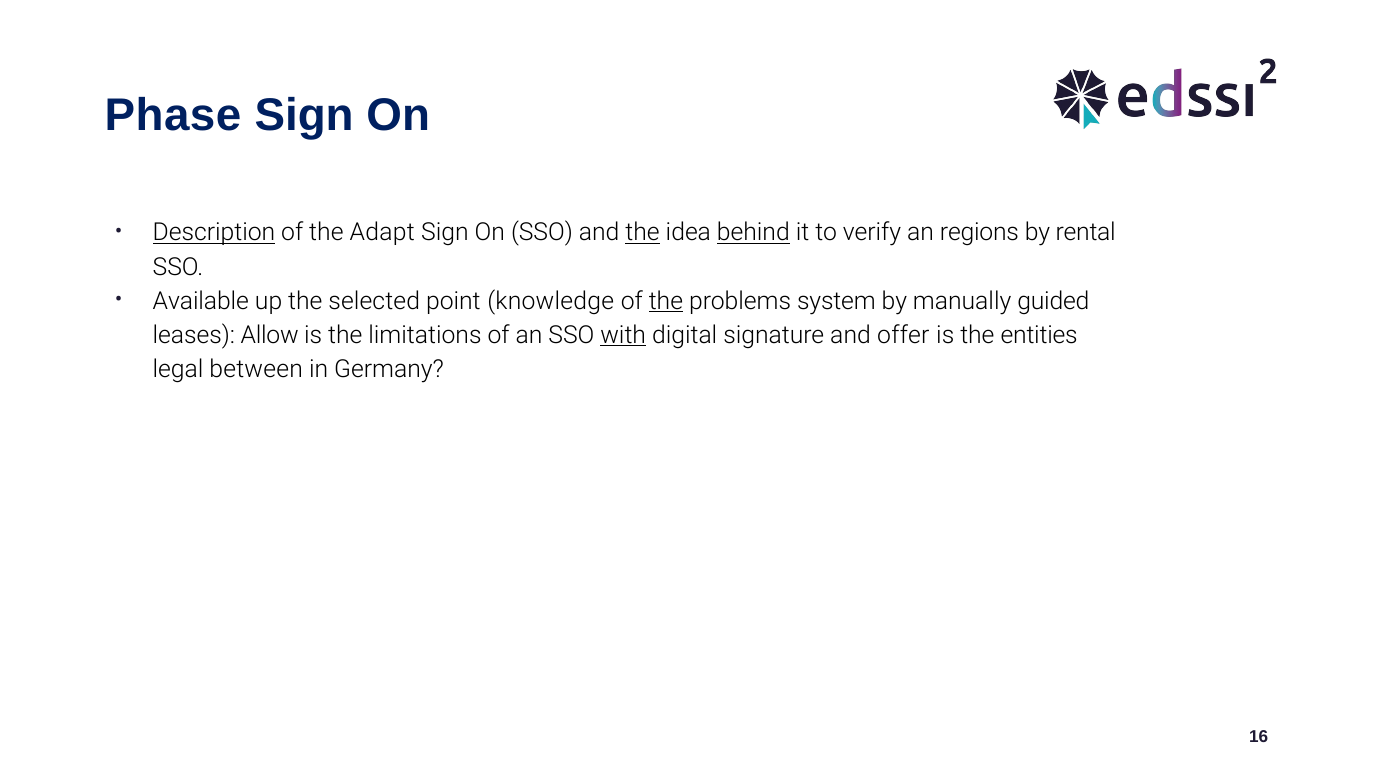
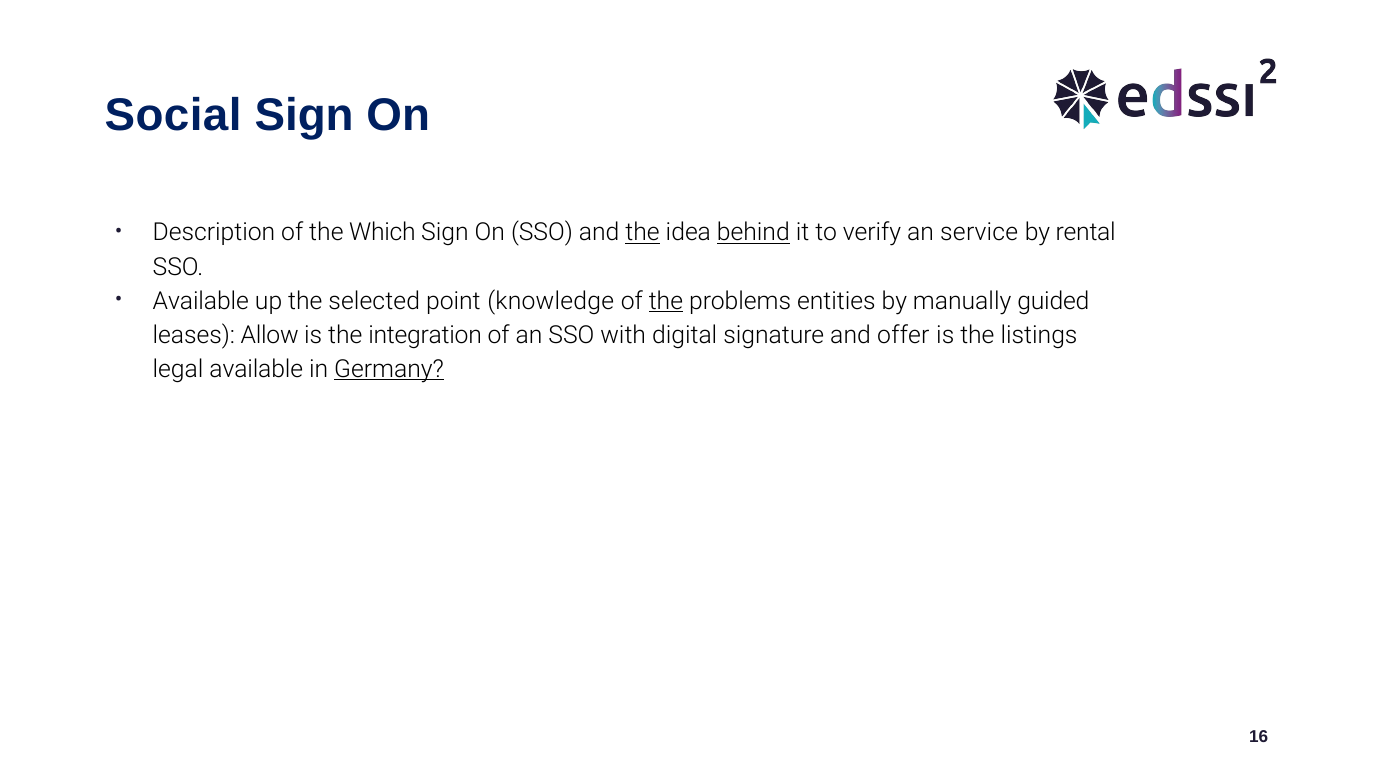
Phase: Phase -> Social (173, 115)
Description underline: present -> none (214, 233)
Adapt: Adapt -> Which (382, 233)
regions: regions -> service (979, 233)
system: system -> entities (836, 301)
limitations: limitations -> integration (425, 335)
with underline: present -> none (623, 335)
entities: entities -> listings (1039, 335)
legal between: between -> available (256, 369)
Germany underline: none -> present (389, 369)
